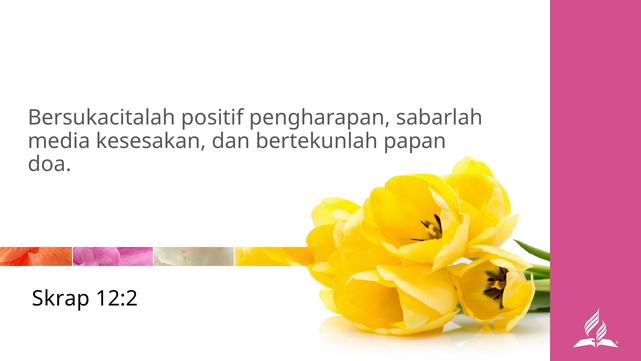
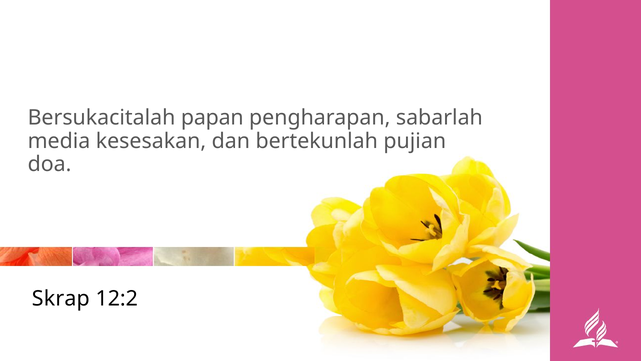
positif: positif -> papan (212, 118)
papan: papan -> pujian (415, 141)
